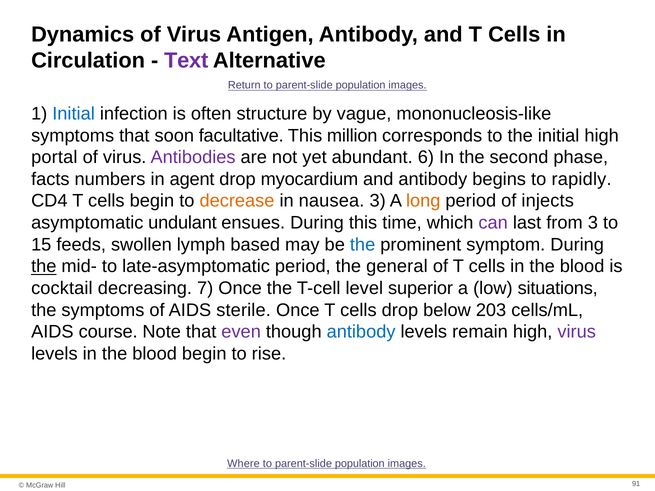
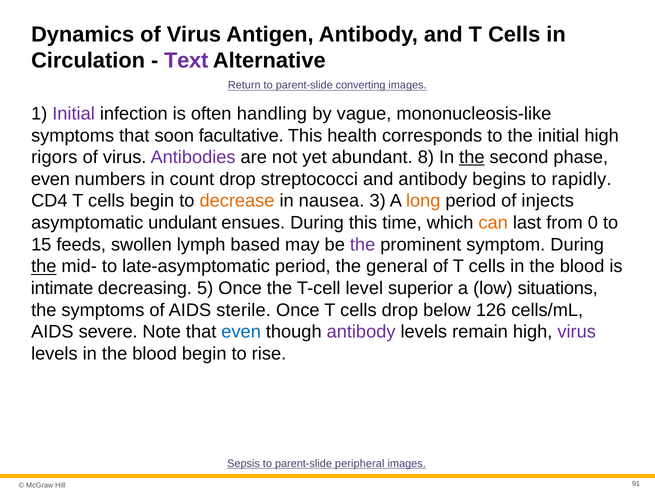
Return to parent-slide population: population -> converting (361, 85)
Initial colour: blue -> purple (74, 114)
structure: structure -> handling (272, 114)
million: million -> health (352, 136)
portal: portal -> rigors (54, 157)
6: 6 -> 8 (426, 157)
the underline: none -> present (472, 157)
facts: facts -> even (50, 179)
agent: agent -> count (192, 179)
myocardium: myocardium -> streptococci (309, 179)
can colour: purple -> orange (493, 223)
from 3: 3 -> 0 (593, 223)
the colour: blue -> purple (363, 245)
cocktail: cocktail -> intimate (62, 288)
7: 7 -> 5 (205, 288)
203: 203 -> 126 (491, 310)
course: course -> severe (108, 332)
even colour: purple -> blue (241, 332)
antibody colour: blue -> purple (361, 332)
Where: Where -> Sepsis (244, 464)
population: population -> peripheral (360, 464)
